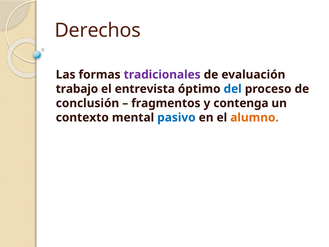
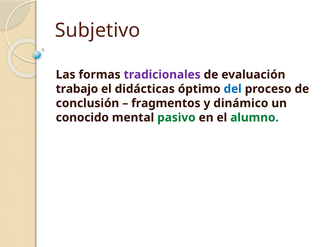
Derechos: Derechos -> Subjetivo (98, 30)
entrevista: entrevista -> didácticas (145, 89)
contenga: contenga -> dinámico (241, 103)
contexto: contexto -> conocido (82, 117)
pasivo colour: blue -> green (176, 117)
alumno colour: orange -> green (255, 117)
